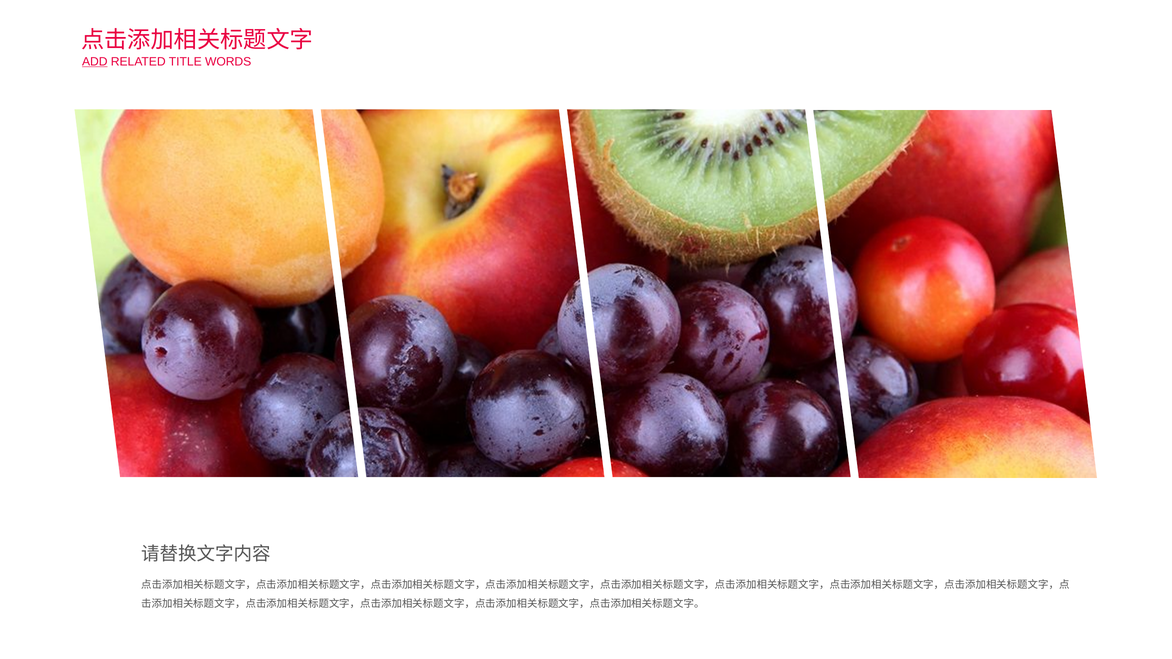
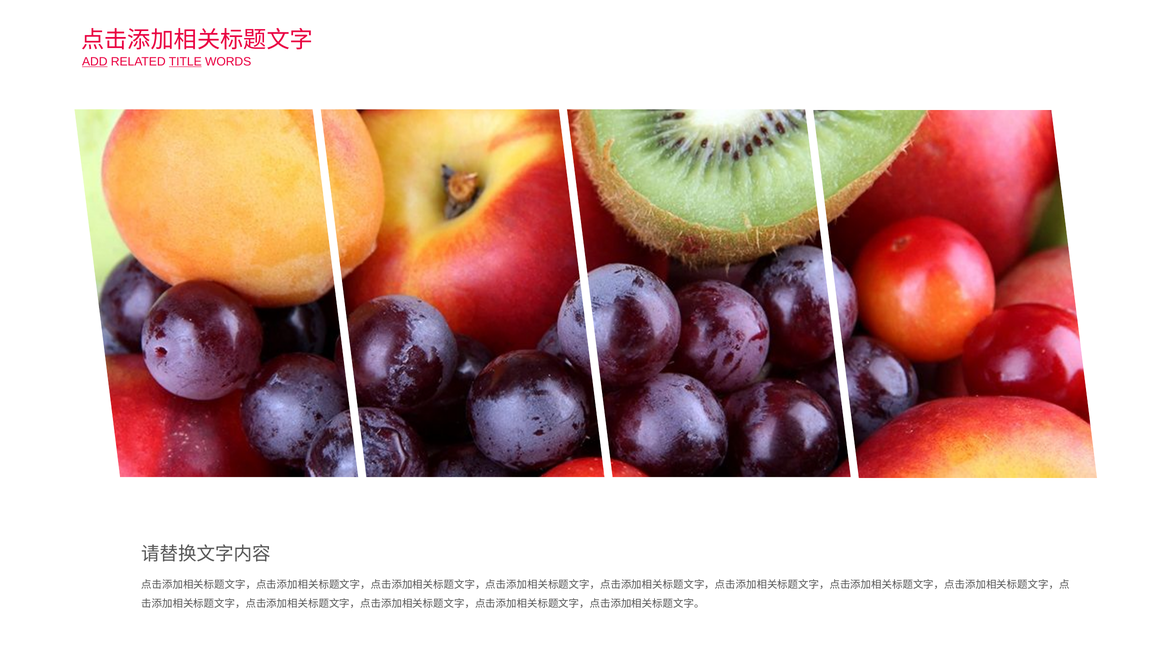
TITLE underline: none -> present (185, 62)
